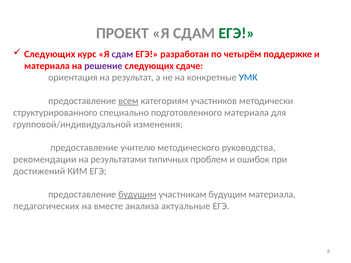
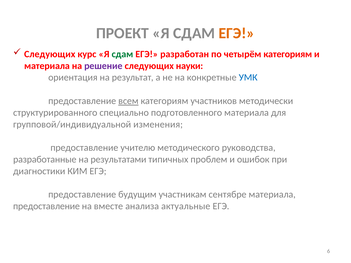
ЕГЭ colour: green -> orange (237, 33)
сдам colour: purple -> green (122, 54)
четырём поддержке: поддержке -> категориям (288, 54)
сдаче: сдаче -> науки (190, 66)
рекомендации: рекомендации -> разработанные (45, 160)
достижений: достижений -> диагностики (39, 171)
будущим underline: present -> none (137, 195)
участникам будущим: будущим -> сентябре (228, 195)
педагогических: педагогических -> предоставление (46, 206)
